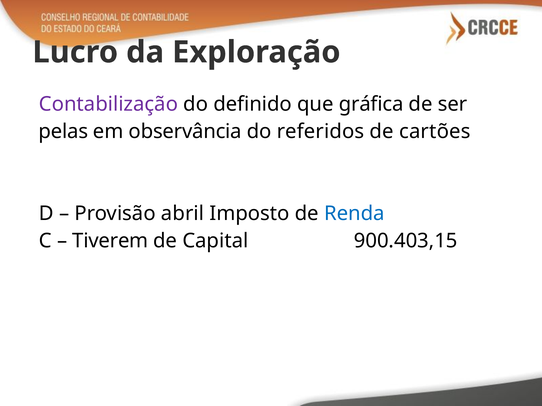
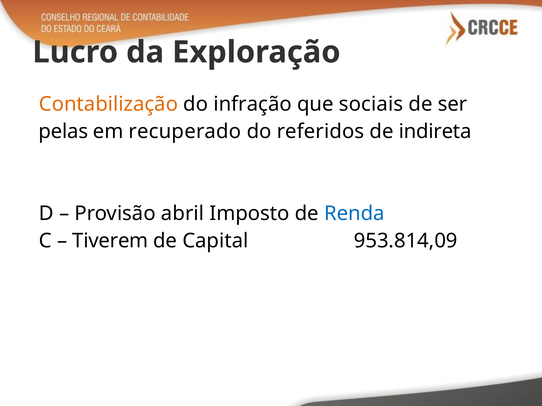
Contabilização colour: purple -> orange (108, 104)
definido: definido -> infração (253, 104)
gráfica: gráfica -> sociais (371, 104)
observância: observância -> recuperado (185, 132)
cartões: cartões -> indireta (435, 132)
900.403,15: 900.403,15 -> 953.814,09 (406, 241)
